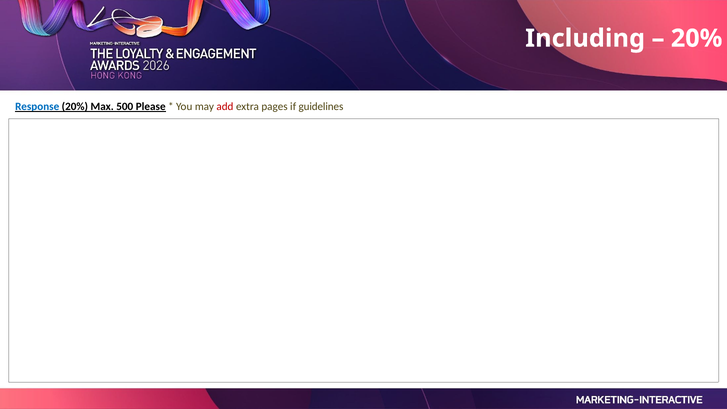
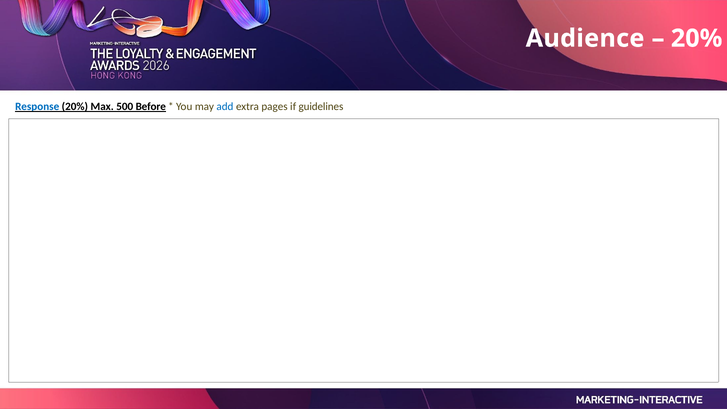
Including: Including -> Audience (585, 38)
Please: Please -> Before (151, 107)
add colour: red -> blue (225, 107)
